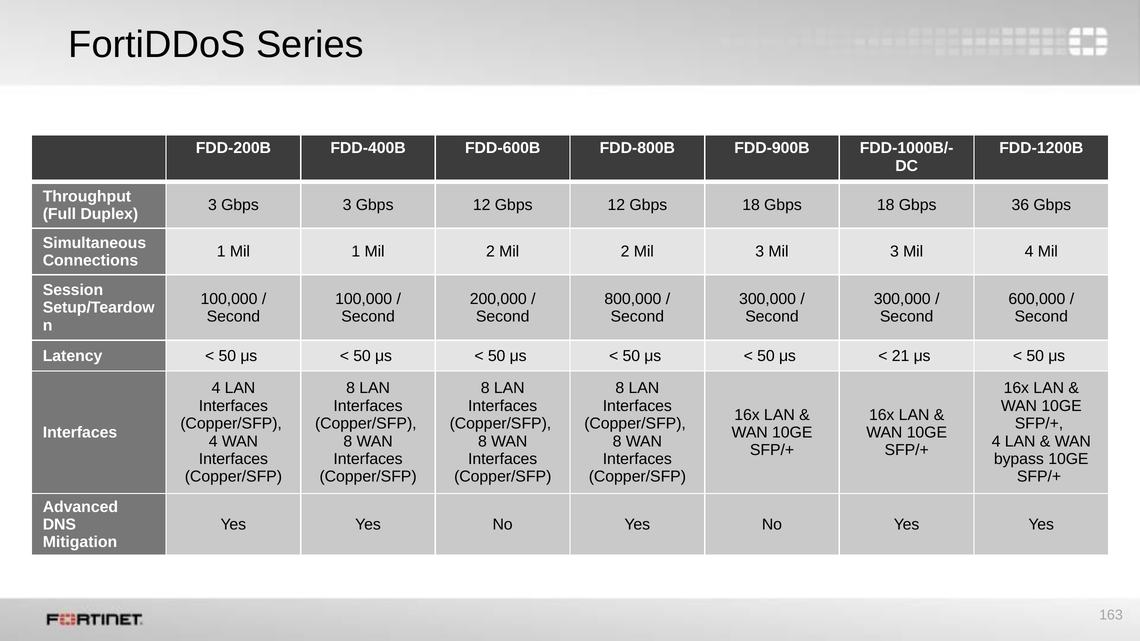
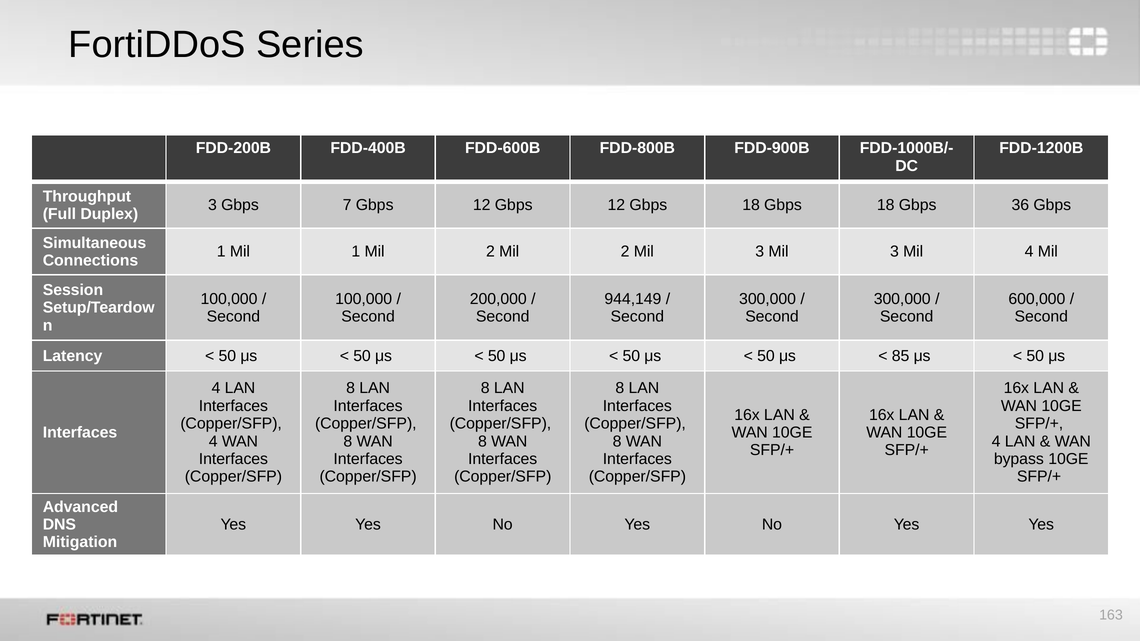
Gbps 3: 3 -> 7 (347, 205)
800,000: 800,000 -> 944,149 (633, 299)
21: 21 -> 85 (901, 356)
